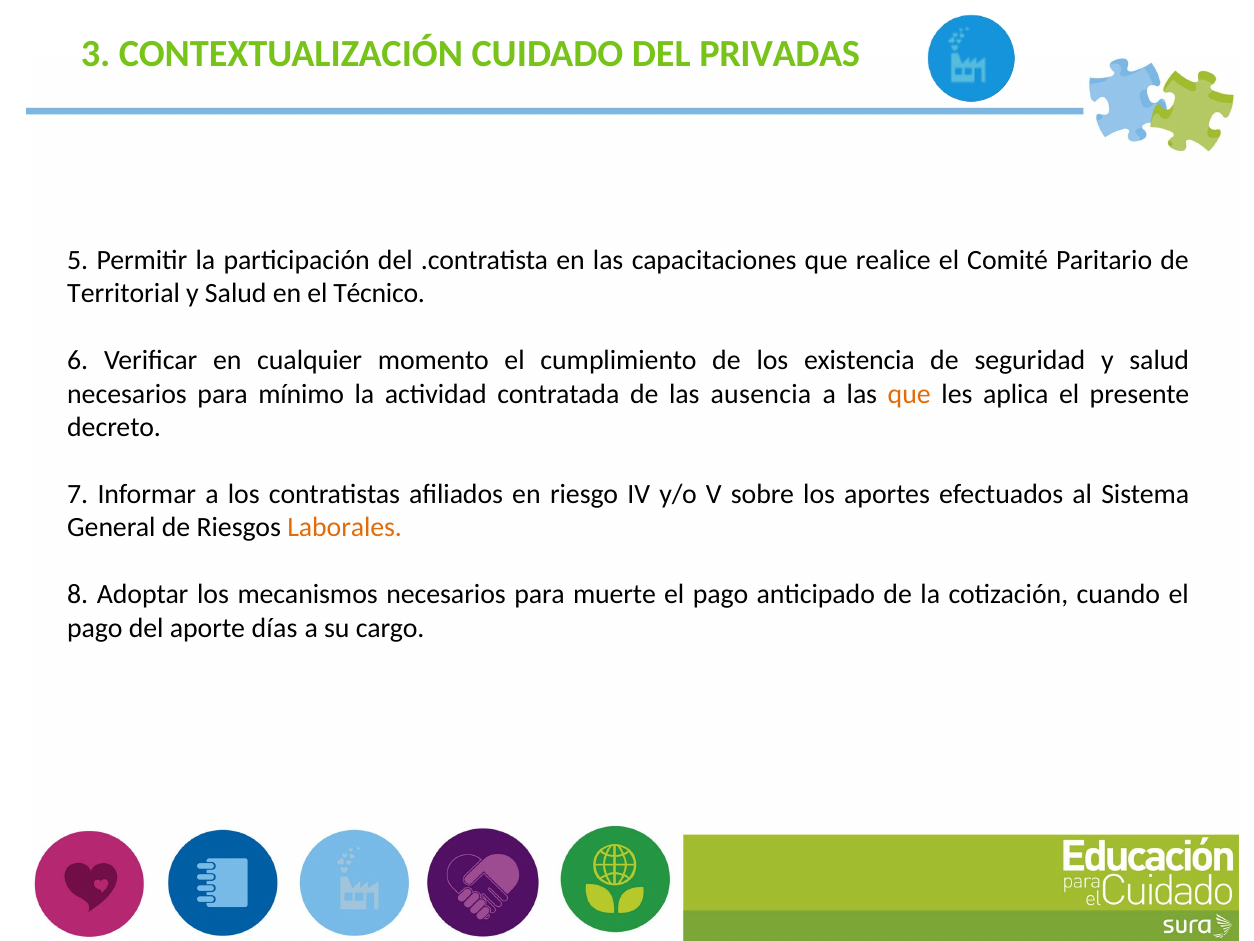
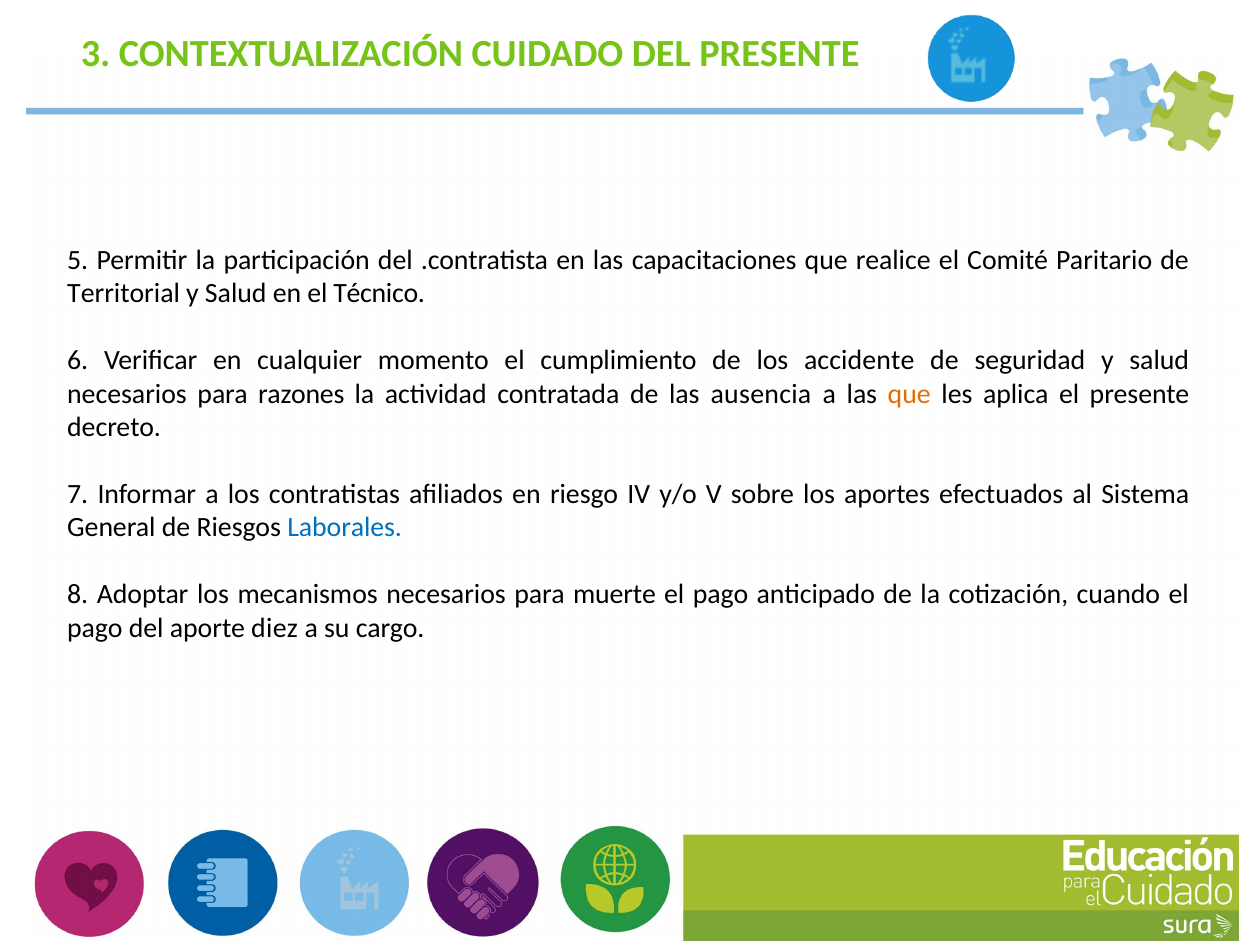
DEL PRIVADAS: PRIVADAS -> PRESENTE (779, 54)
existencia: existencia -> accidente (859, 360)
mínimo: mínimo -> razones (301, 394)
Laborales colour: orange -> blue (345, 527)
días: días -> diez (275, 628)
